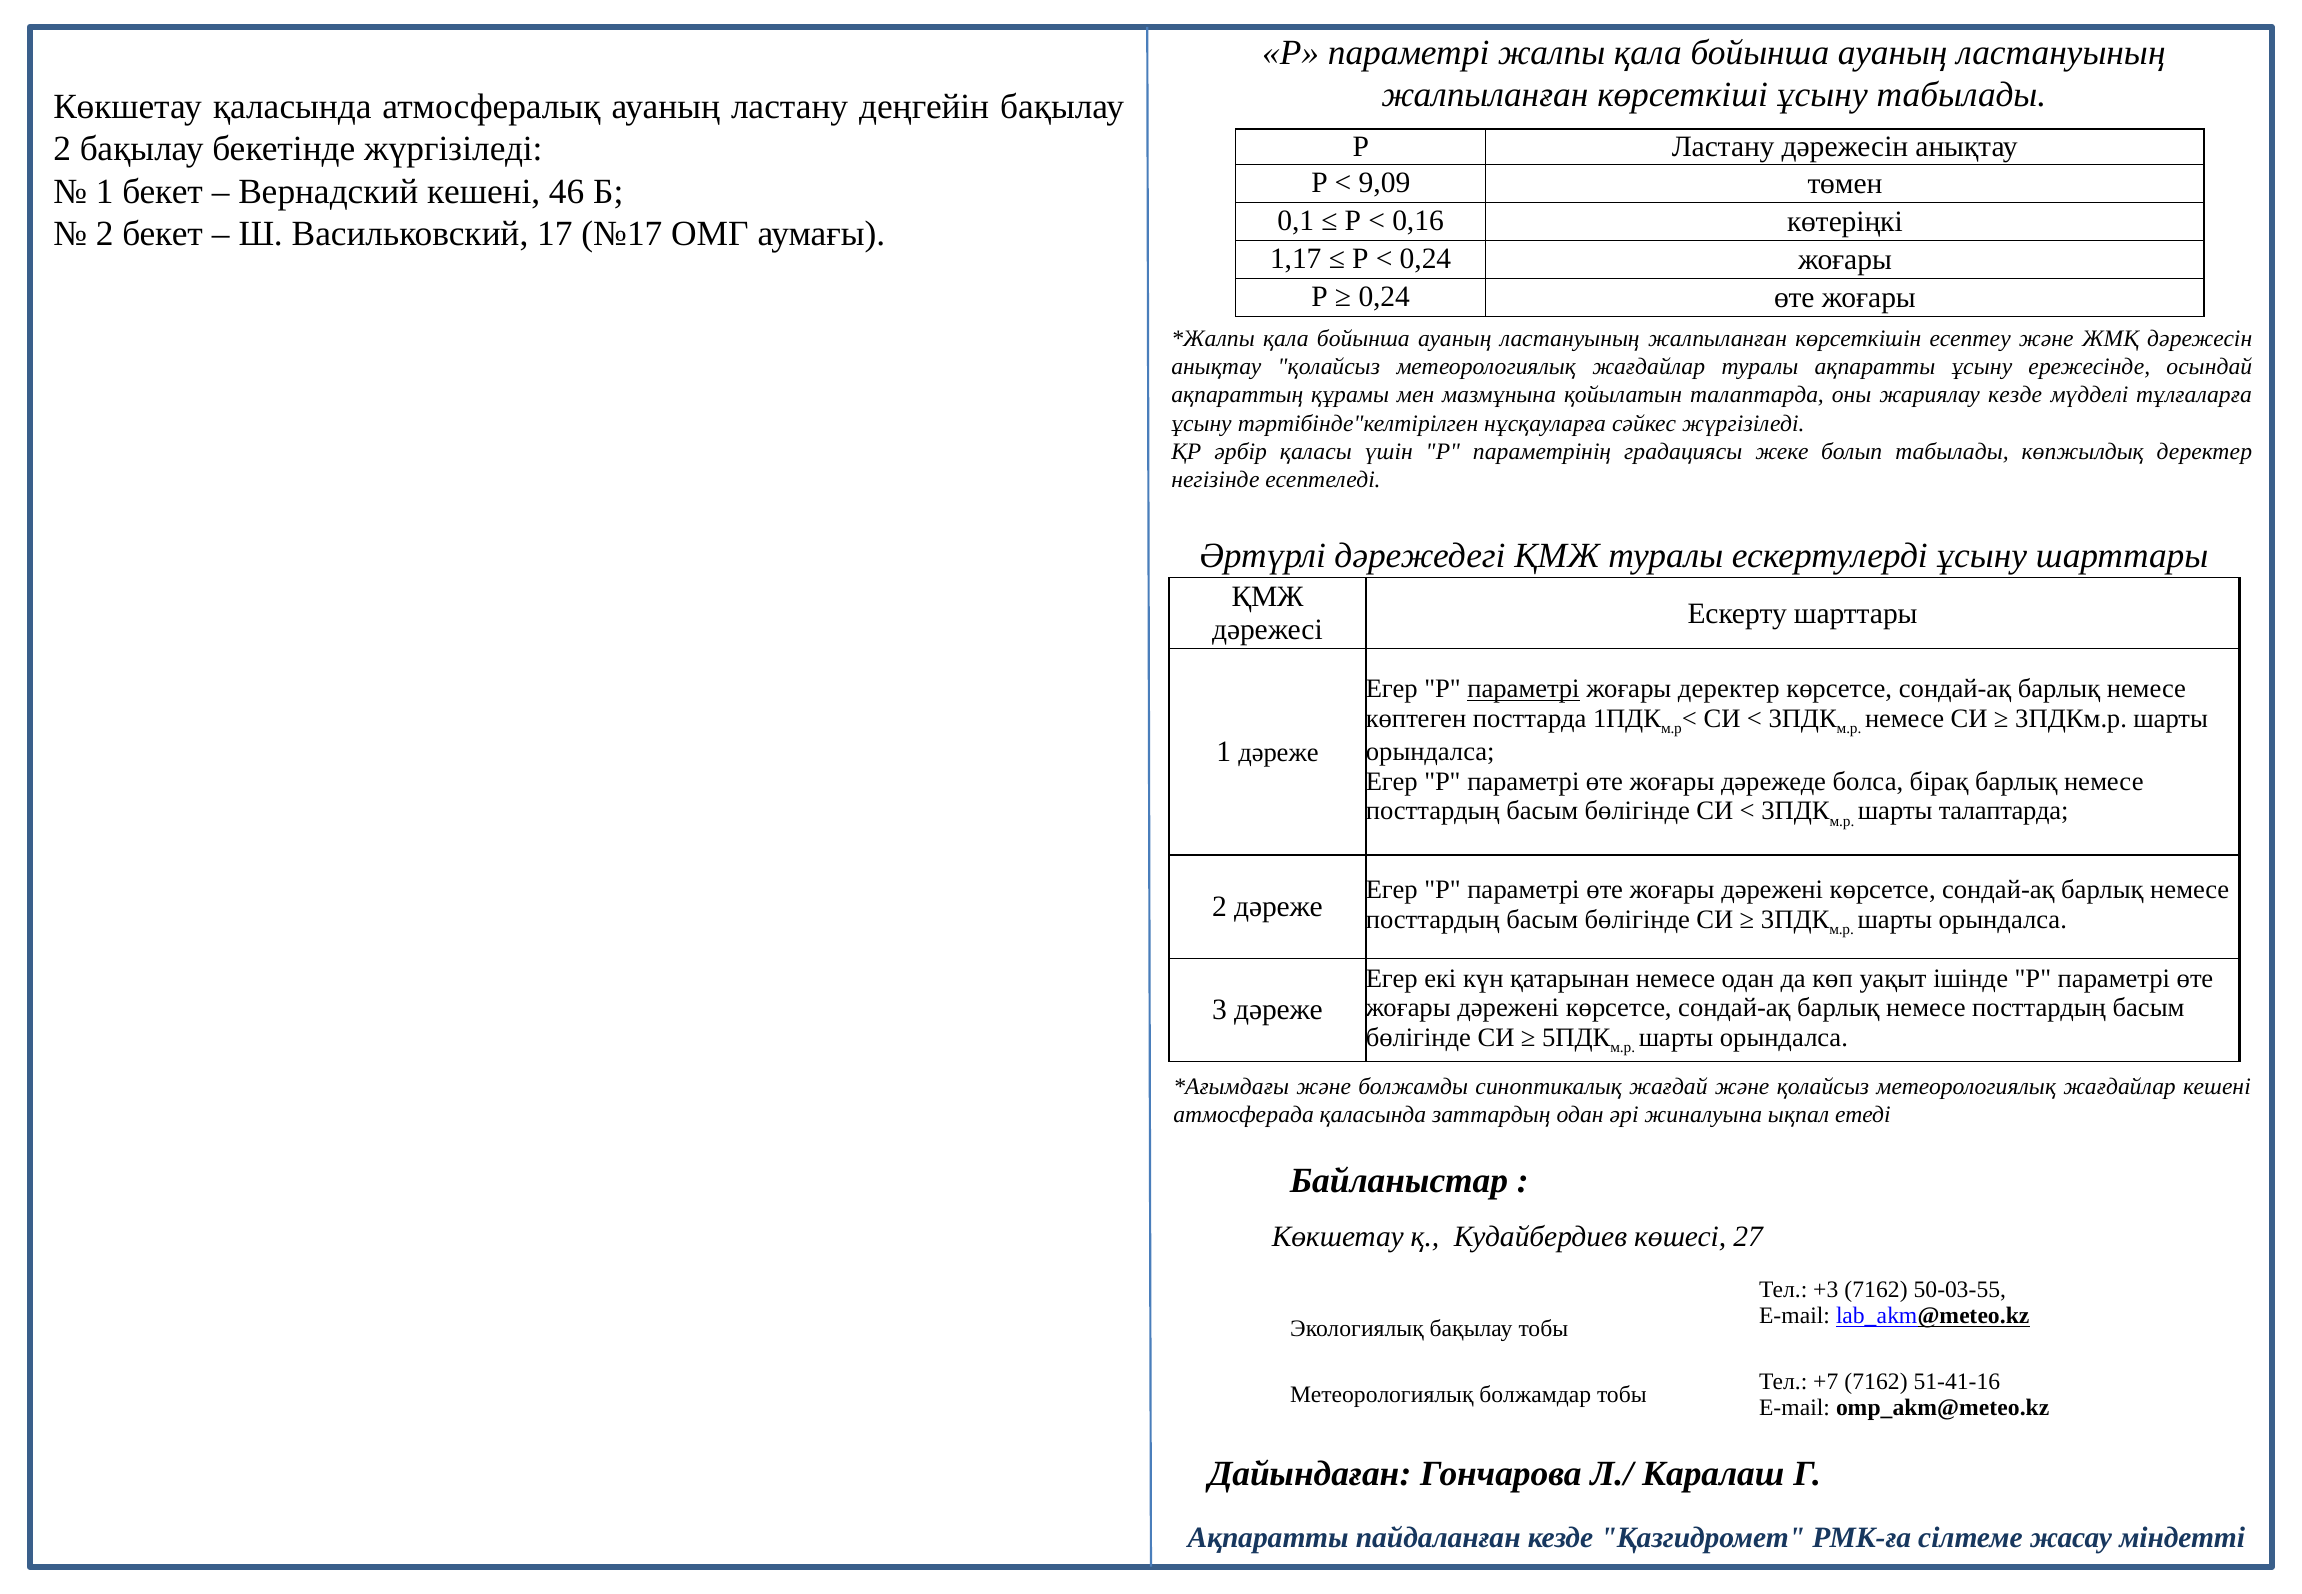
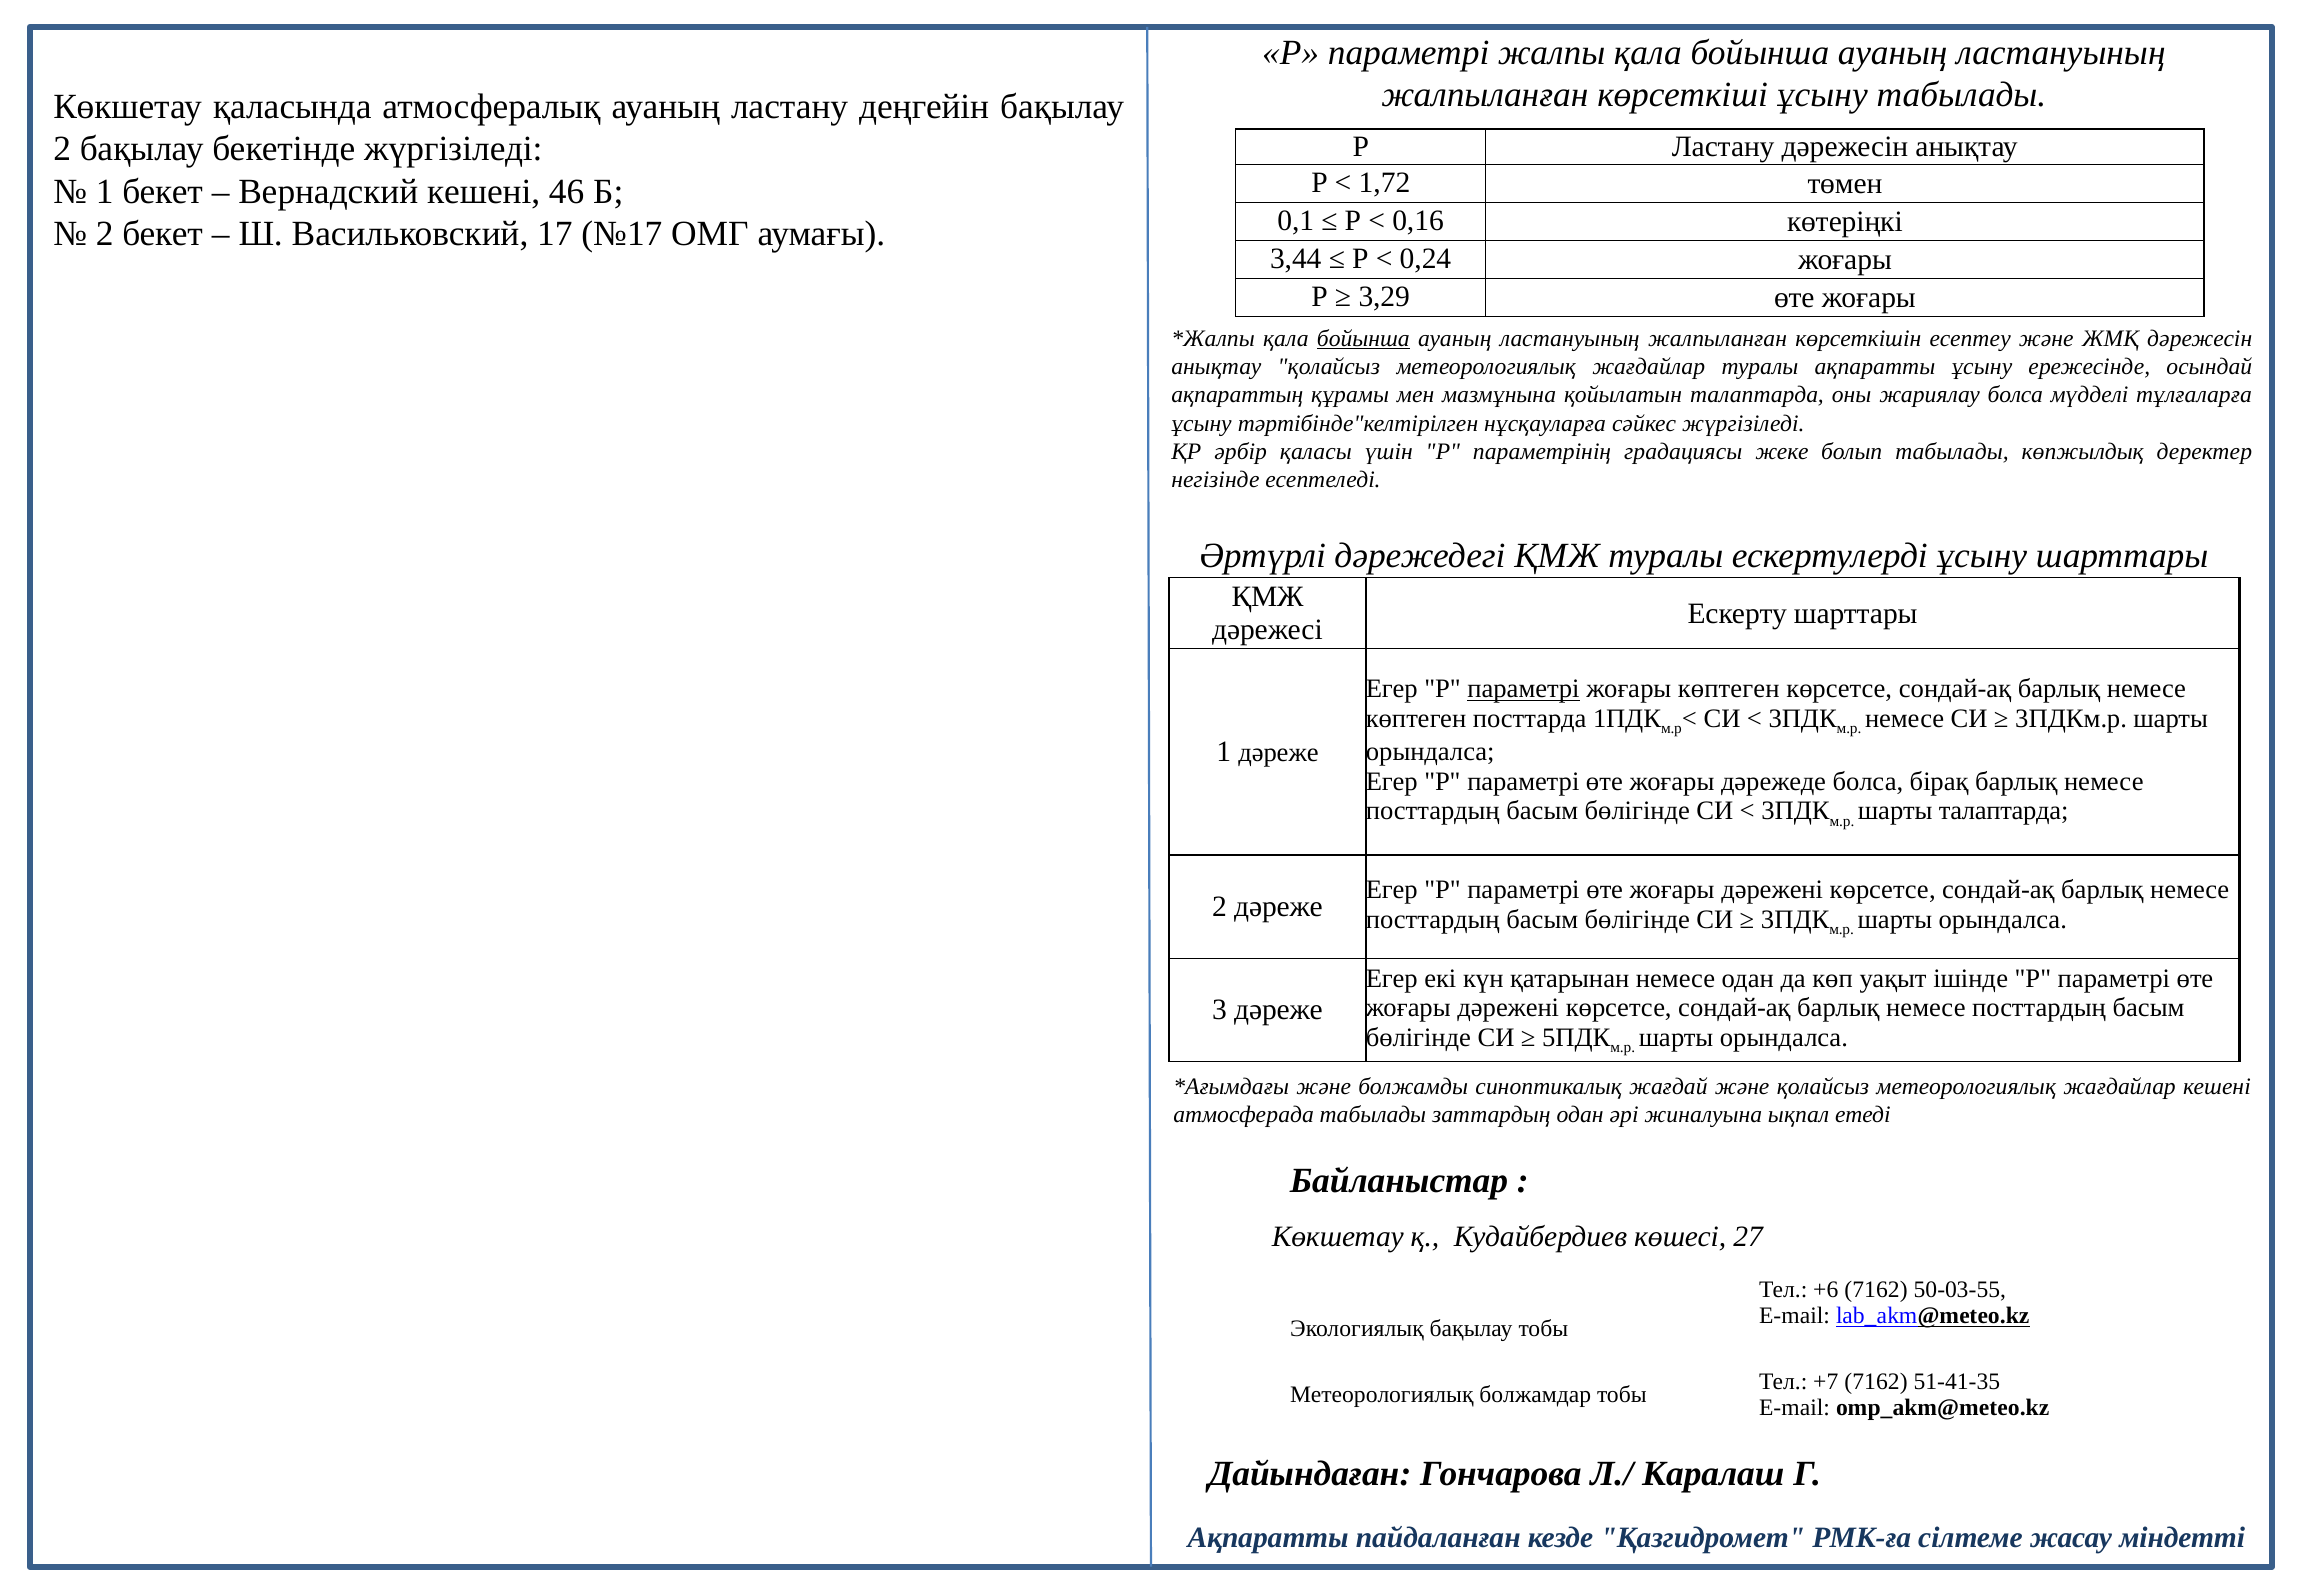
9,09: 9,09 -> 1,72 (1385, 183)
1,17: 1,17 -> 3,44 (1296, 259)
0,24: 0,24 -> 3,29 (1384, 297)
бойынша underline: none -> present (1363, 338)
жариялау кезде: кезде -> болса (2015, 395)
жоғары деректер: деректер -> көптеген (1729, 689)
атмосферада қаласында: қаласында -> табылады (1373, 1115)
+3: +3 -> +6 (1826, 1289)
51-41-16: 51-41-16 -> 51-41-35 (1957, 1381)
